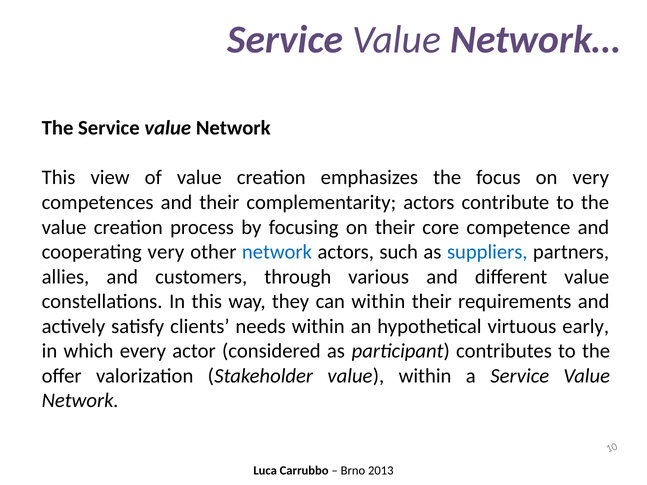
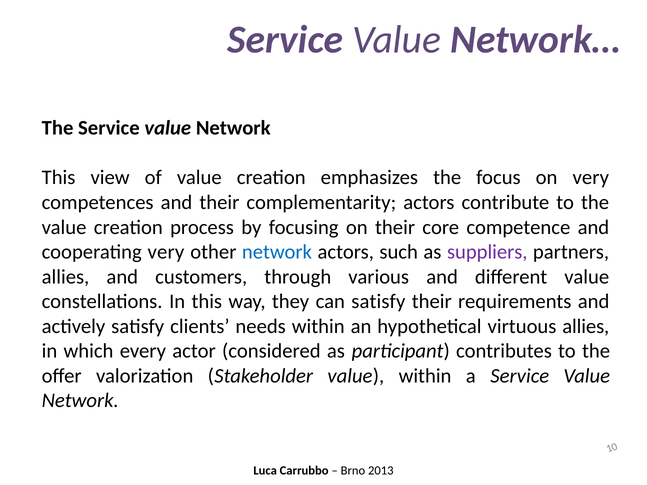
suppliers colour: blue -> purple (487, 252)
can within: within -> satisfy (378, 302)
virtuous early: early -> allies (586, 326)
